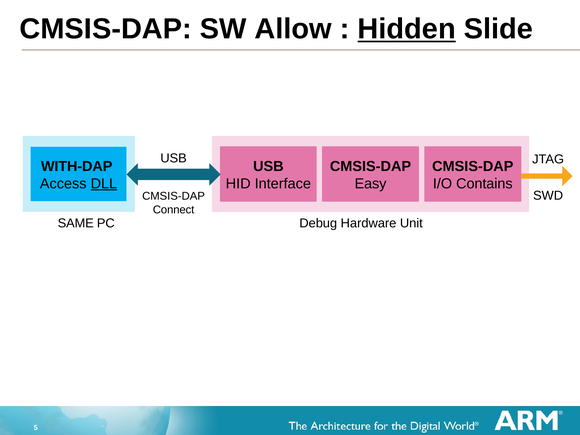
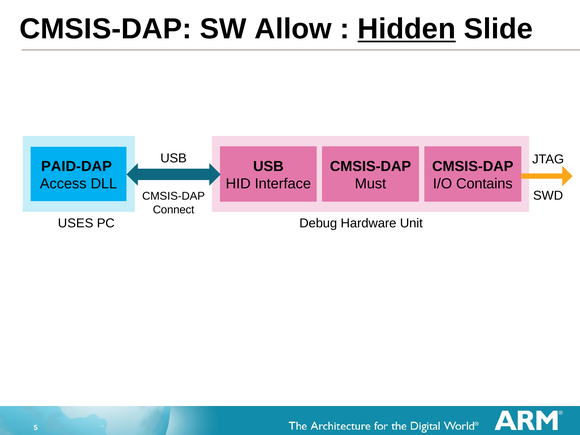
WITH-DAP: WITH-DAP -> PAID-DAP (77, 166)
DLL underline: present -> none (104, 184)
Easy: Easy -> Must (370, 184)
SAME: SAME -> USES (76, 223)
